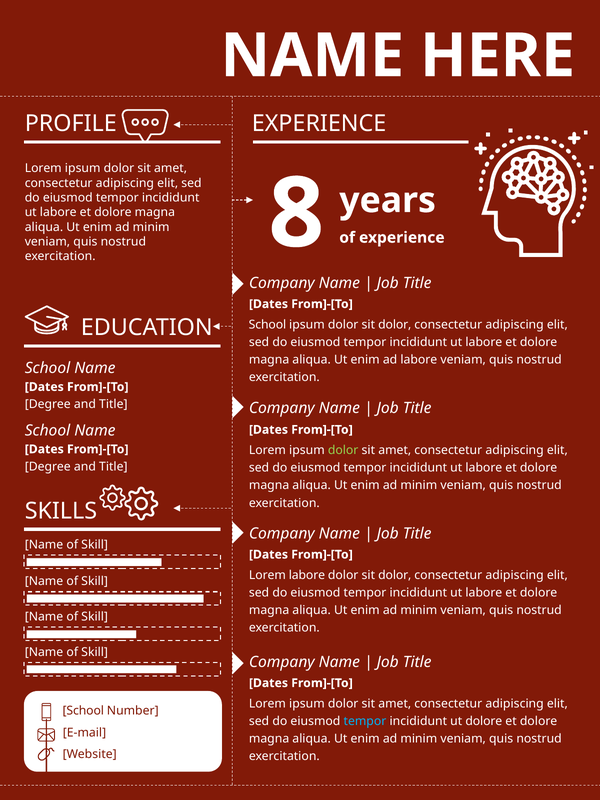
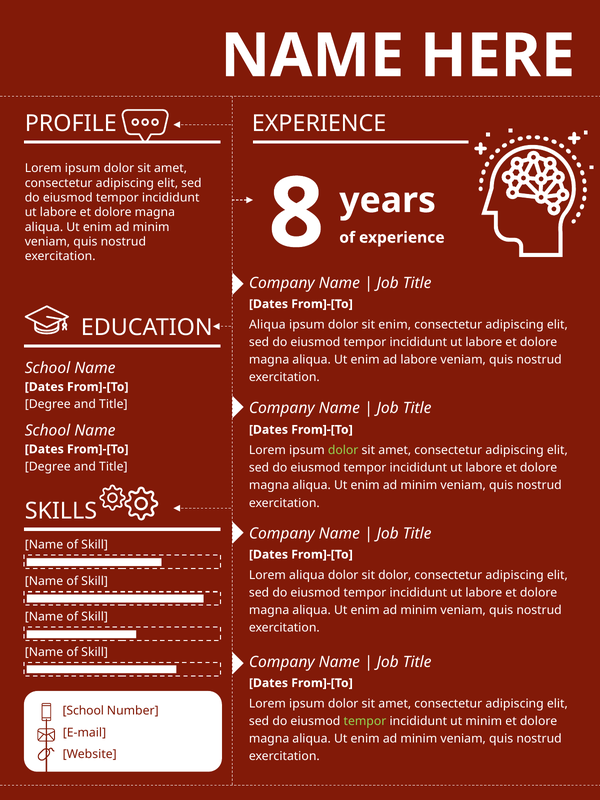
School: School -> Aliqua (267, 325)
ipsum dolor sit dolor: dolor -> enim (395, 325)
Lorem labore: labore -> aliqua (307, 575)
tempor colour: light blue -> light green (365, 721)
ut dolore: dolore -> minim (484, 721)
